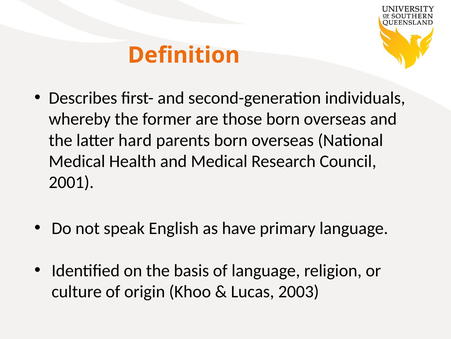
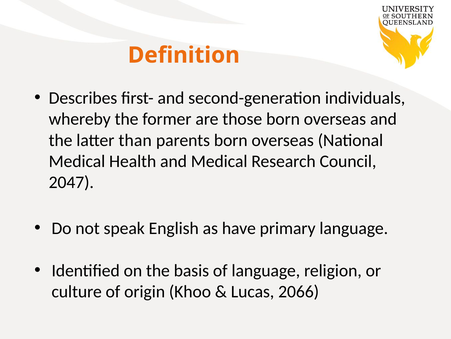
hard: hard -> than (135, 140)
2001: 2001 -> 2047 (71, 182)
2003: 2003 -> 2066 (299, 291)
